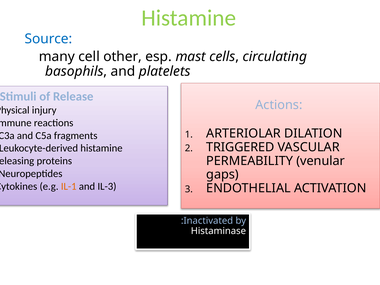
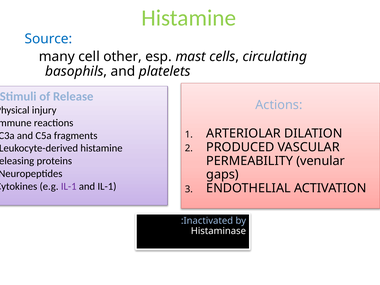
TRIGGERED: TRIGGERED -> PRODUCED (240, 147)
IL-1 colour: orange -> purple (69, 186)
and IL-3: IL-3 -> IL-1 (107, 186)
